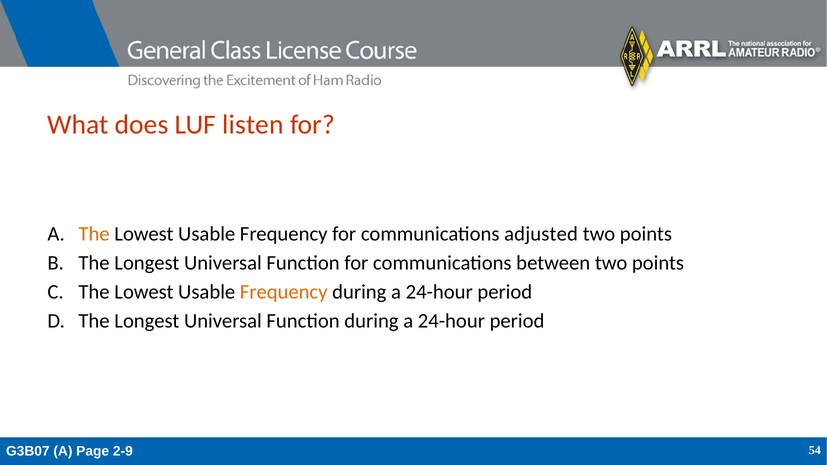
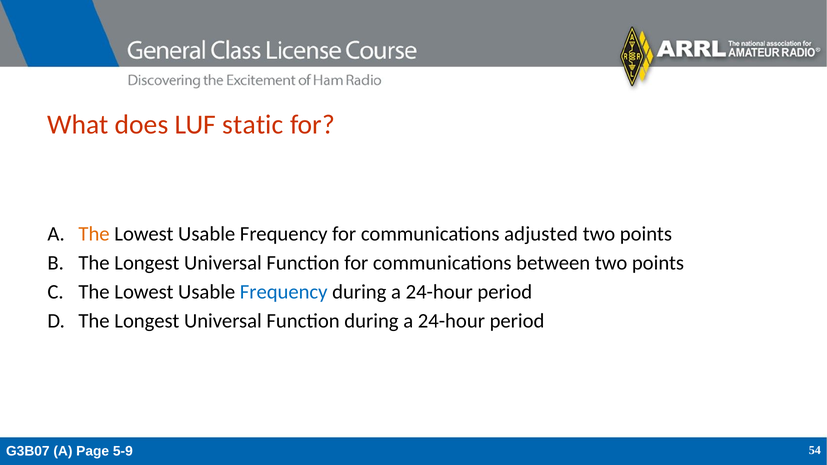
listen: listen -> static (253, 125)
Frequency colour: orange -> blue (284, 292)
2-9: 2-9 -> 5-9 (123, 452)
